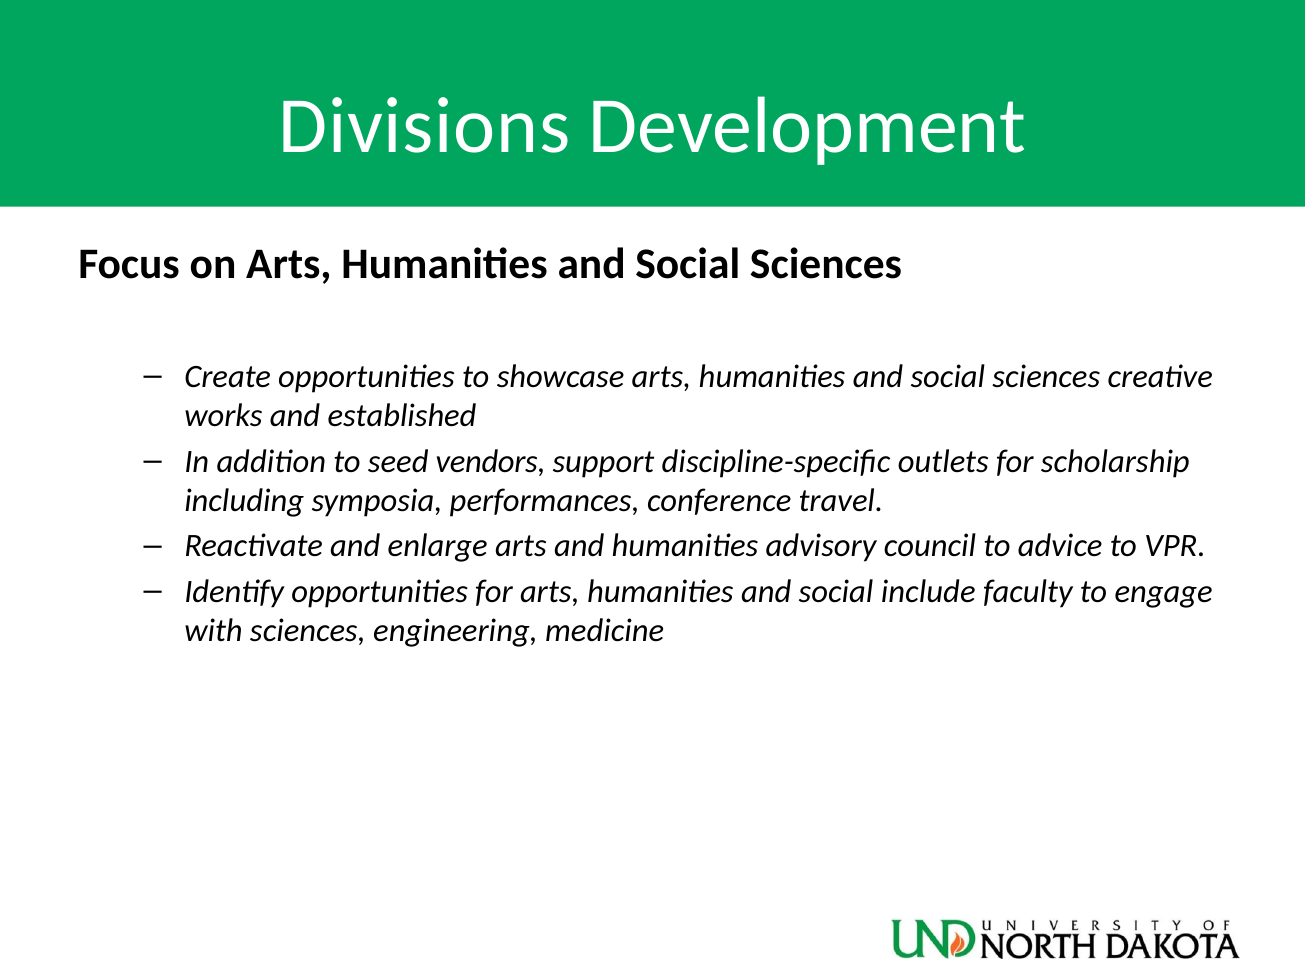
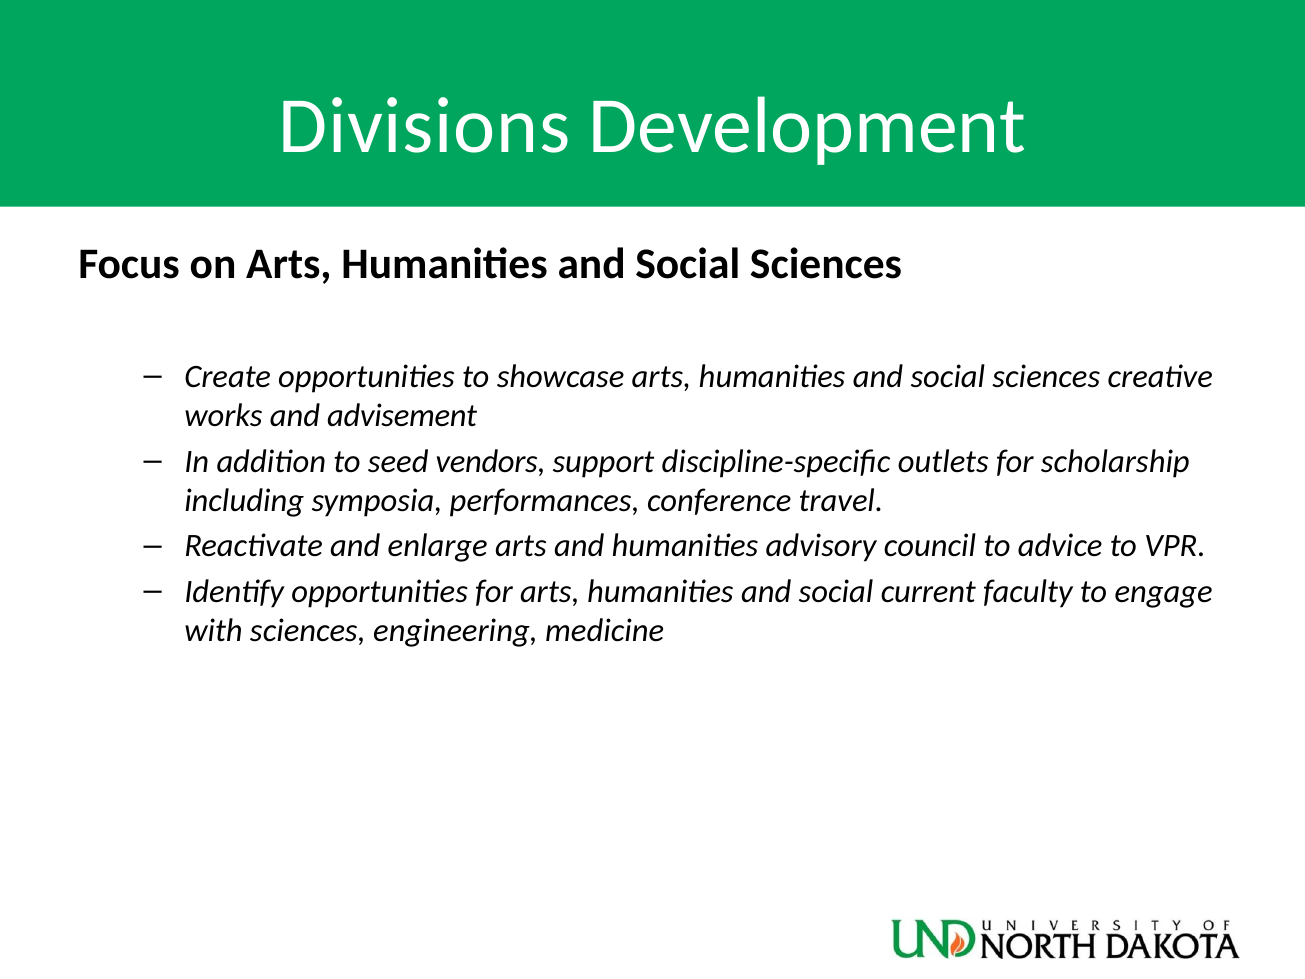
established: established -> advisement (402, 416)
include: include -> current (928, 592)
